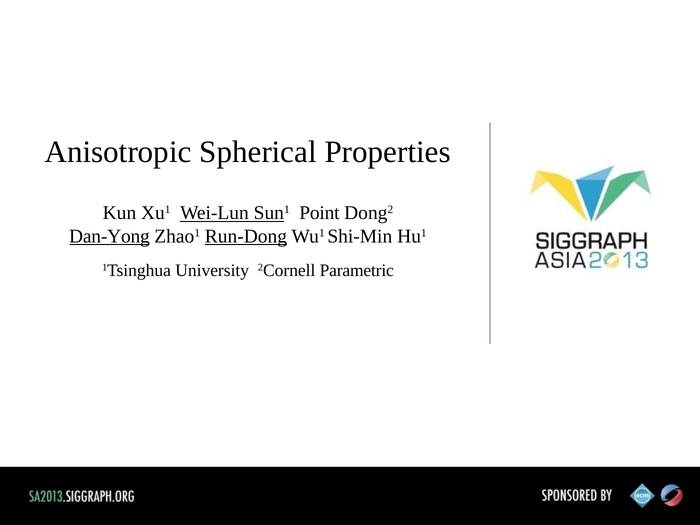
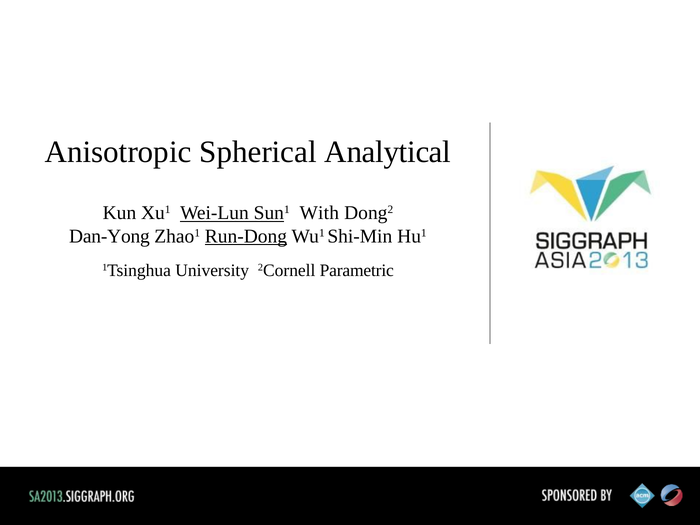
Properties: Properties -> Analytical (388, 152)
Point: Point -> With (319, 213)
Dan-Yong underline: present -> none (109, 236)
